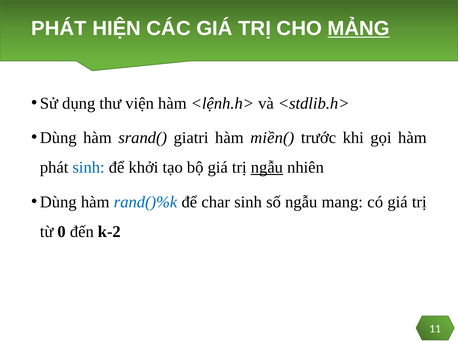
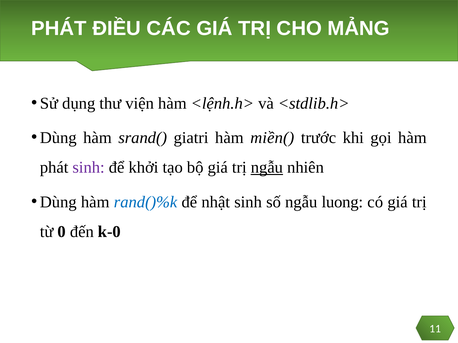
HIỆN: HIỆN -> ĐIỀU (117, 28)
MẢNG underline: present -> none (359, 28)
sinh colour: blue -> purple (89, 168)
char: char -> nhật (216, 202)
mang: mang -> luong (342, 202)
k-2: k-2 -> k-0 (109, 232)
